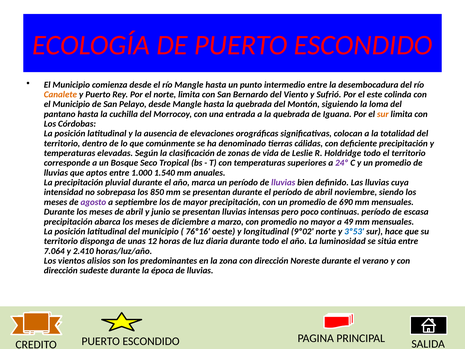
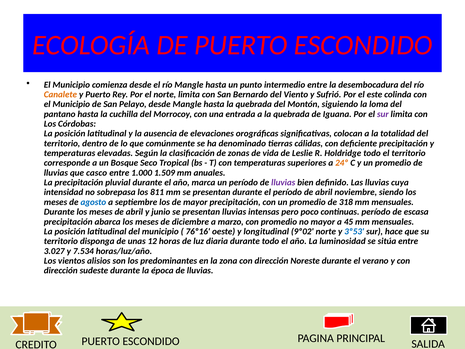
sur colour: orange -> purple (383, 114)
24º colour: purple -> orange (342, 163)
aptos: aptos -> casco (97, 173)
1.540: 1.540 -> 1.509 (165, 173)
850: 850 -> 811 (157, 192)
agosto colour: purple -> blue (93, 202)
690: 690 -> 318 (346, 202)
49: 49 -> 45 (348, 222)
7.064: 7.064 -> 3.027 (54, 251)
2.410: 2.410 -> 7.534 (83, 251)
